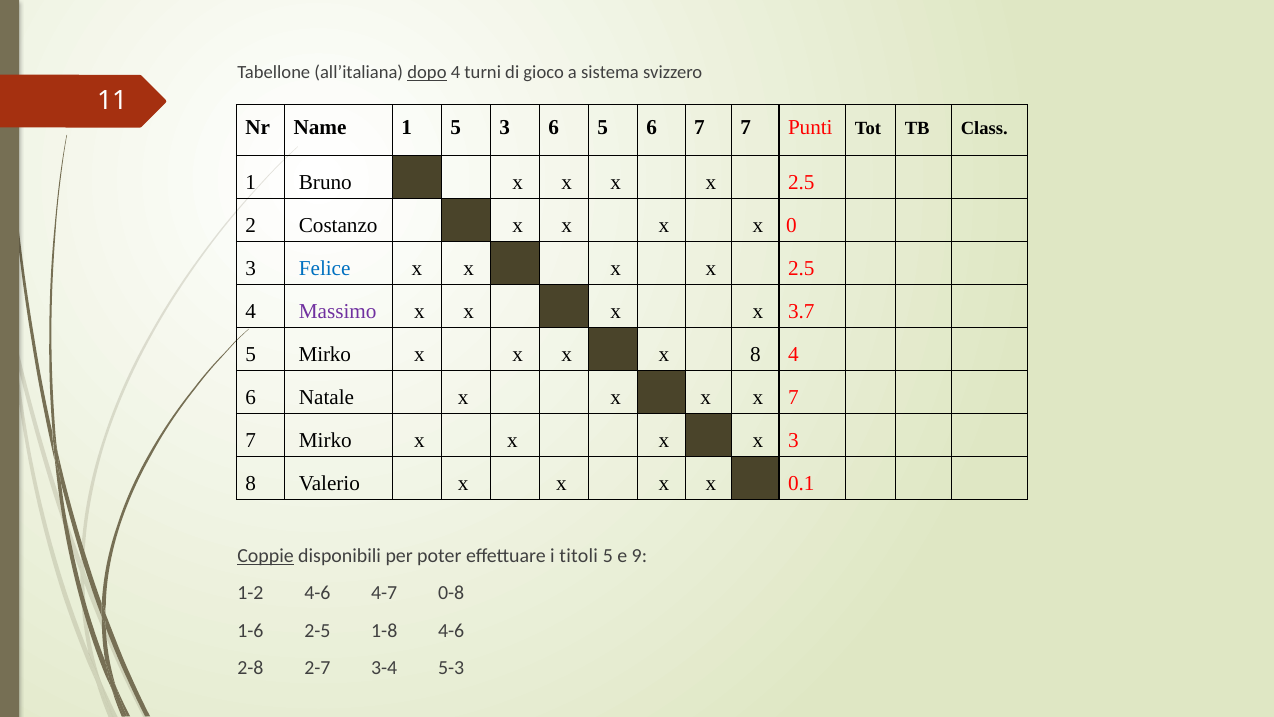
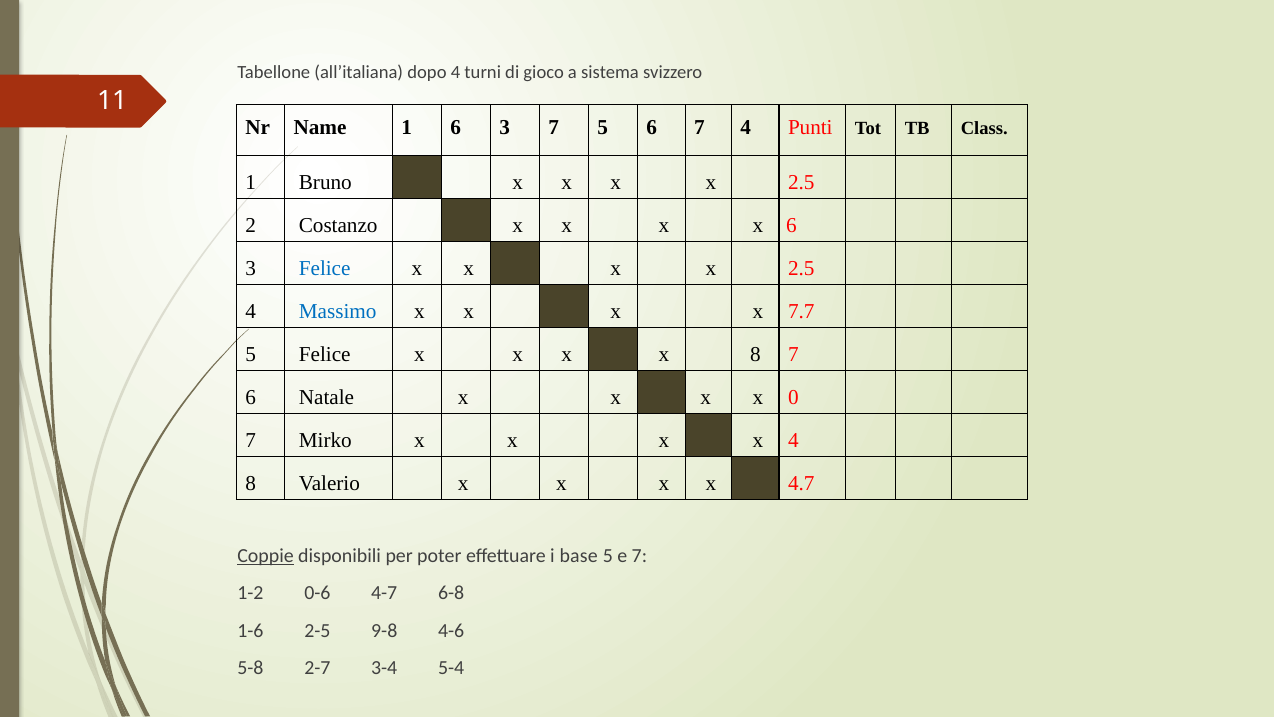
dopo underline: present -> none (427, 73)
1 5: 5 -> 6 (456, 127)
3 6: 6 -> 7 (554, 127)
6 7 7: 7 -> 4 (746, 127)
x 0: 0 -> 6 (792, 226)
Massimo colour: purple -> blue (338, 311)
3.7: 3.7 -> 7.7 (801, 311)
5 Mirko: Mirko -> Felice (325, 354)
8 4: 4 -> 7 (793, 354)
x 7: 7 -> 0 (793, 397)
x 3: 3 -> 4 (793, 440)
0.1: 0.1 -> 4.7 (801, 483)
titoli: titoli -> base (579, 556)
e 9: 9 -> 7 (639, 556)
1-2 4-6: 4-6 -> 0-6 (317, 593)
0-8: 0-8 -> 6-8 (451, 593)
1-8: 1-8 -> 9-8 (384, 630)
2-8: 2-8 -> 5-8 (250, 667)
5-3: 5-3 -> 5-4 (451, 667)
